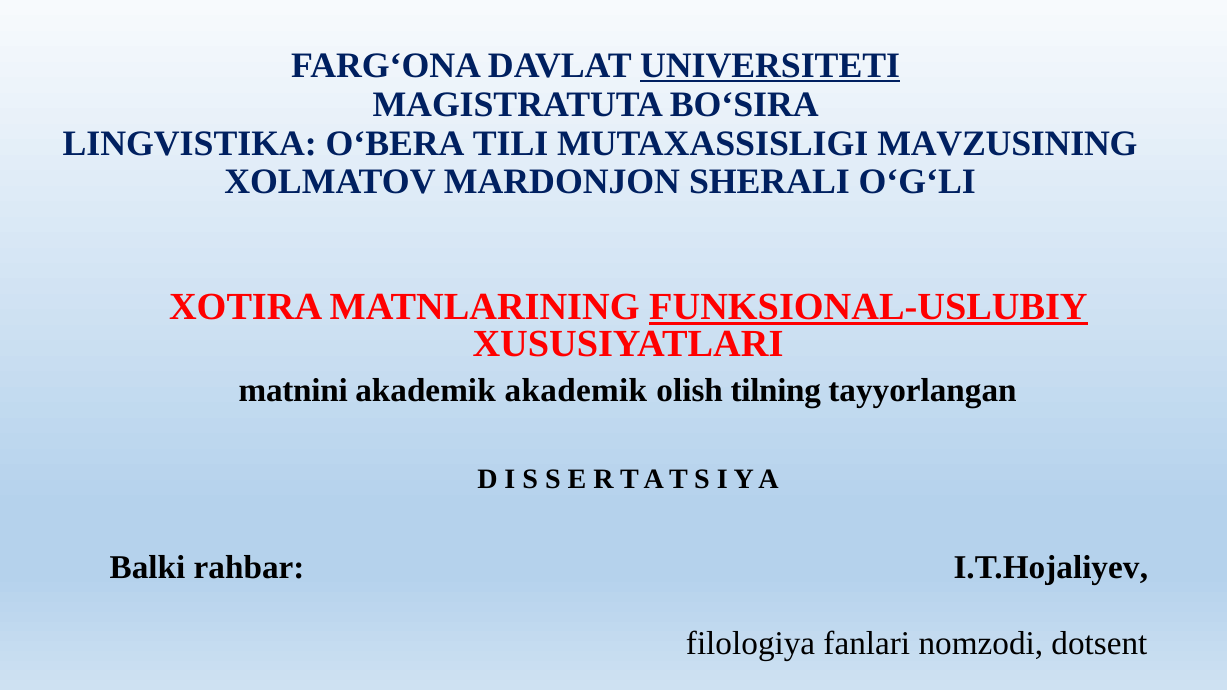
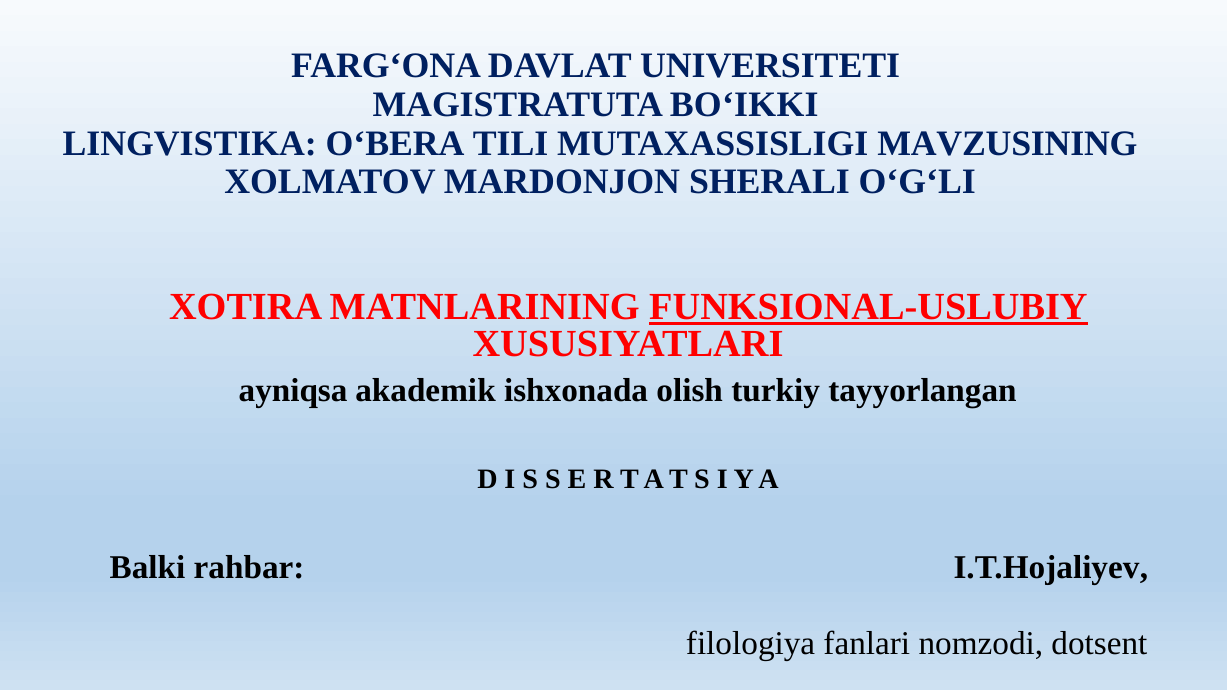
UNIVERSITETI underline: present -> none (770, 66)
BO‘SIRA: BO‘SIRA -> BO‘IKKI (744, 105)
matnini: matnini -> ayniqsa (293, 391)
akademik akademik: akademik -> ishxonada (576, 391)
tilning: tilning -> turkiy (776, 391)
